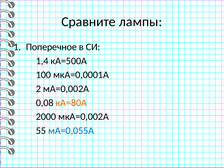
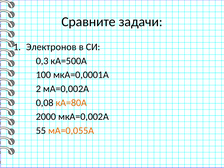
лампы: лампы -> задачи (141, 22)
Поперечное: Поперечное -> Электронов (51, 47)
1,4: 1,4 -> 0,3 (42, 61)
мА=0,055А colour: blue -> orange (71, 131)
